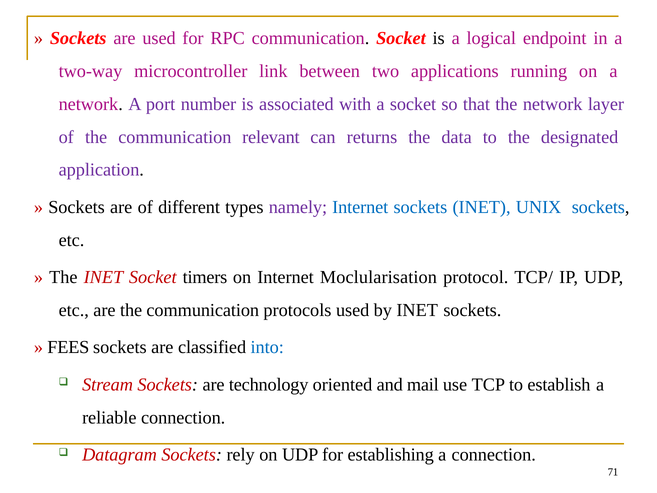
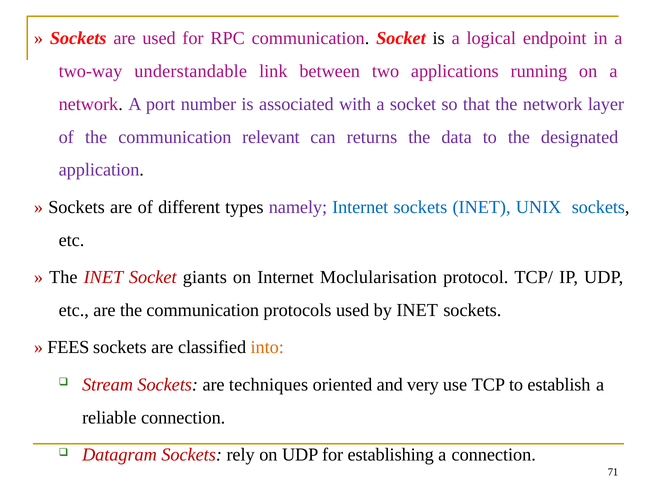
microcontroller: microcontroller -> understandable (191, 71)
timers: timers -> giants (205, 277)
into colour: blue -> orange (267, 347)
technology: technology -> techniques (269, 384)
mail: mail -> very (423, 384)
